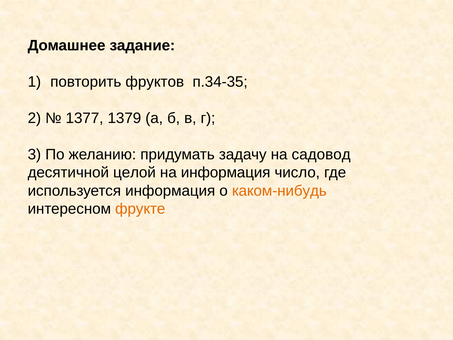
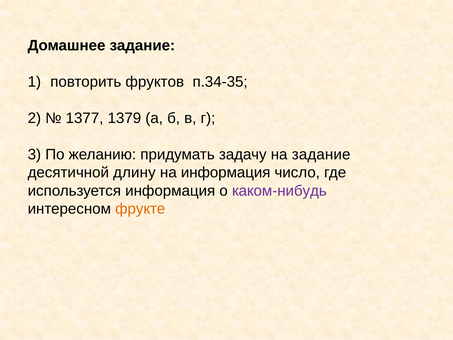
на садовод: садовод -> задание (321, 154)
целой: целой -> длину (134, 172)
каком-нибудь colour: orange -> purple (279, 191)
